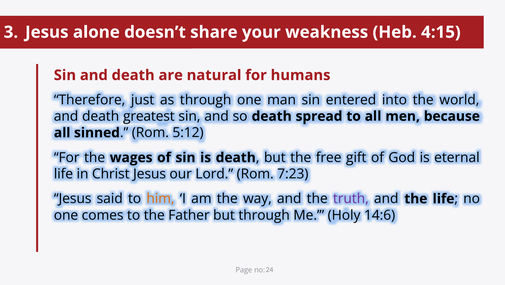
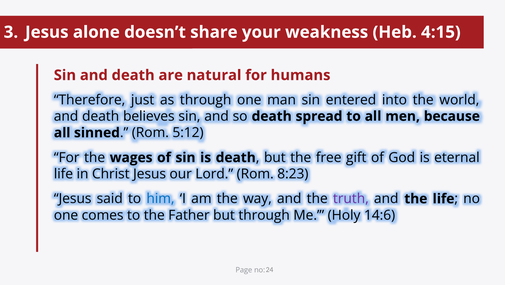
greatest: greatest -> believes (149, 116)
7:23: 7:23 -> 8:23 (293, 174)
him colour: orange -> blue (160, 199)
